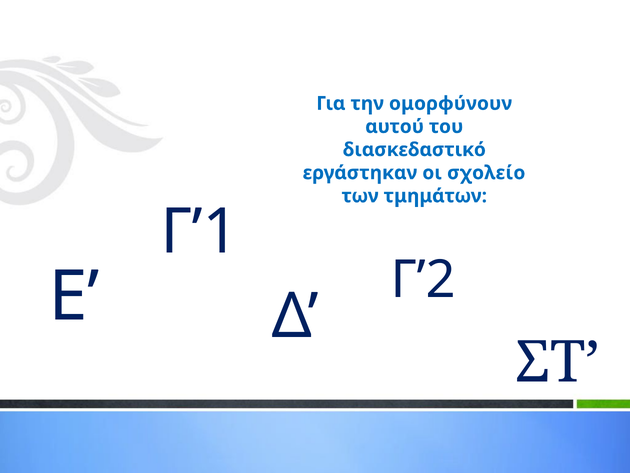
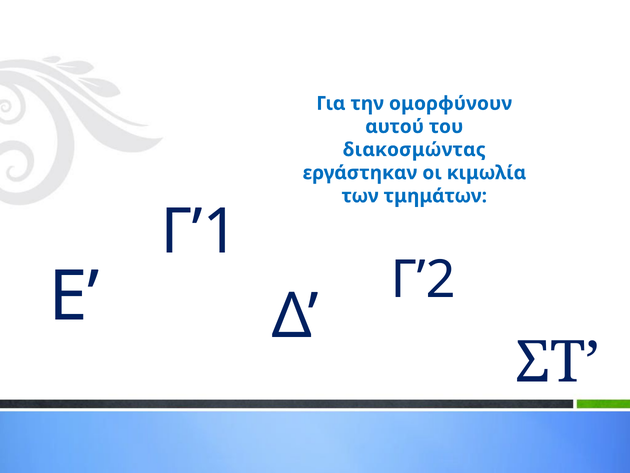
διασκεδαστικό: διασκεδαστικό -> διακοσμώντας (414, 150)
σχολείο: σχολείο -> κιμωλία (486, 173)
